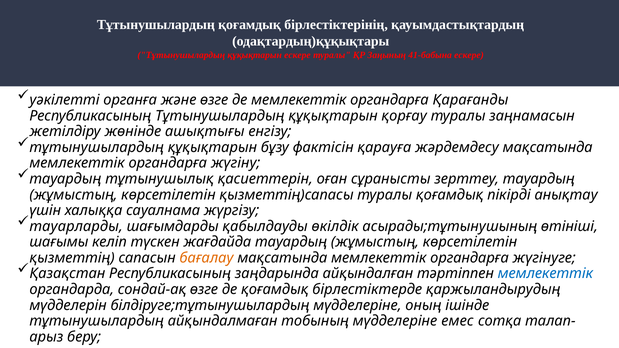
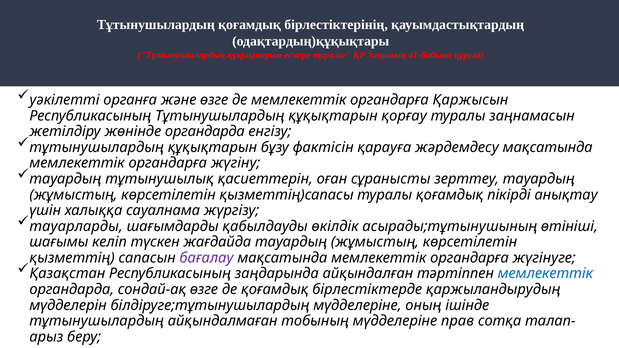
41-бабына ескере: ескере -> құруға (469, 55)
Қарағанды: Қарағанды -> Қаржысын (470, 100)
жөнінде ашықтығы: ашықтығы -> органдарда (205, 132)
бағалау colour: orange -> purple (207, 258)
емес: емес -> прав (458, 321)
